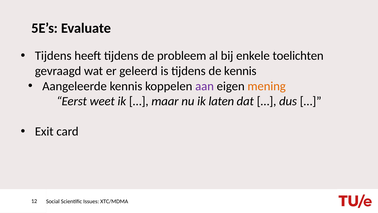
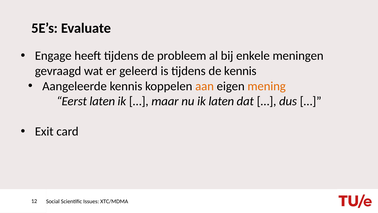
Tijdens: Tijdens -> Engage (53, 56)
toelichten: toelichten -> meningen (298, 56)
aan colour: purple -> orange (205, 86)
Eerst weet: weet -> laten (102, 101)
